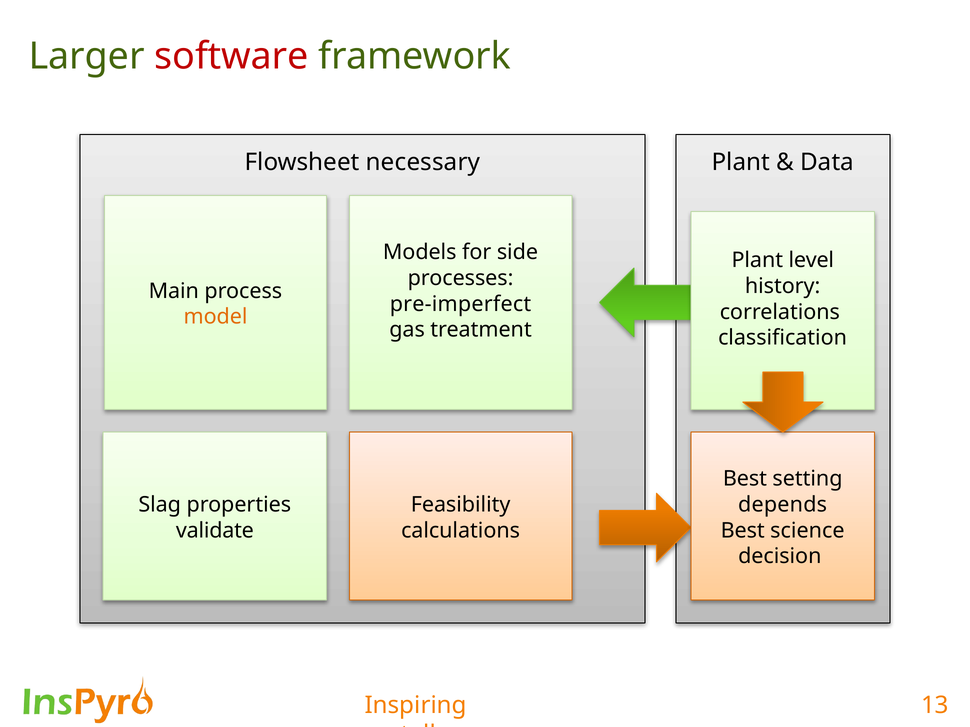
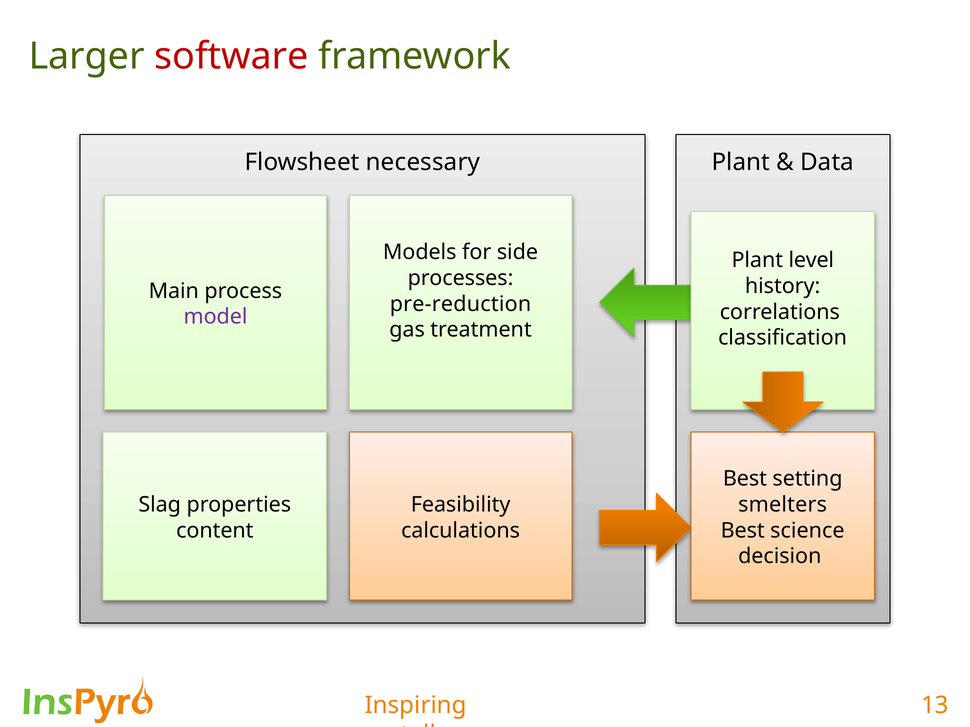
pre-imperfect: pre-imperfect -> pre-reduction (460, 304)
model colour: orange -> purple (216, 317)
depends: depends -> smelters (783, 505)
validate: validate -> content (215, 531)
